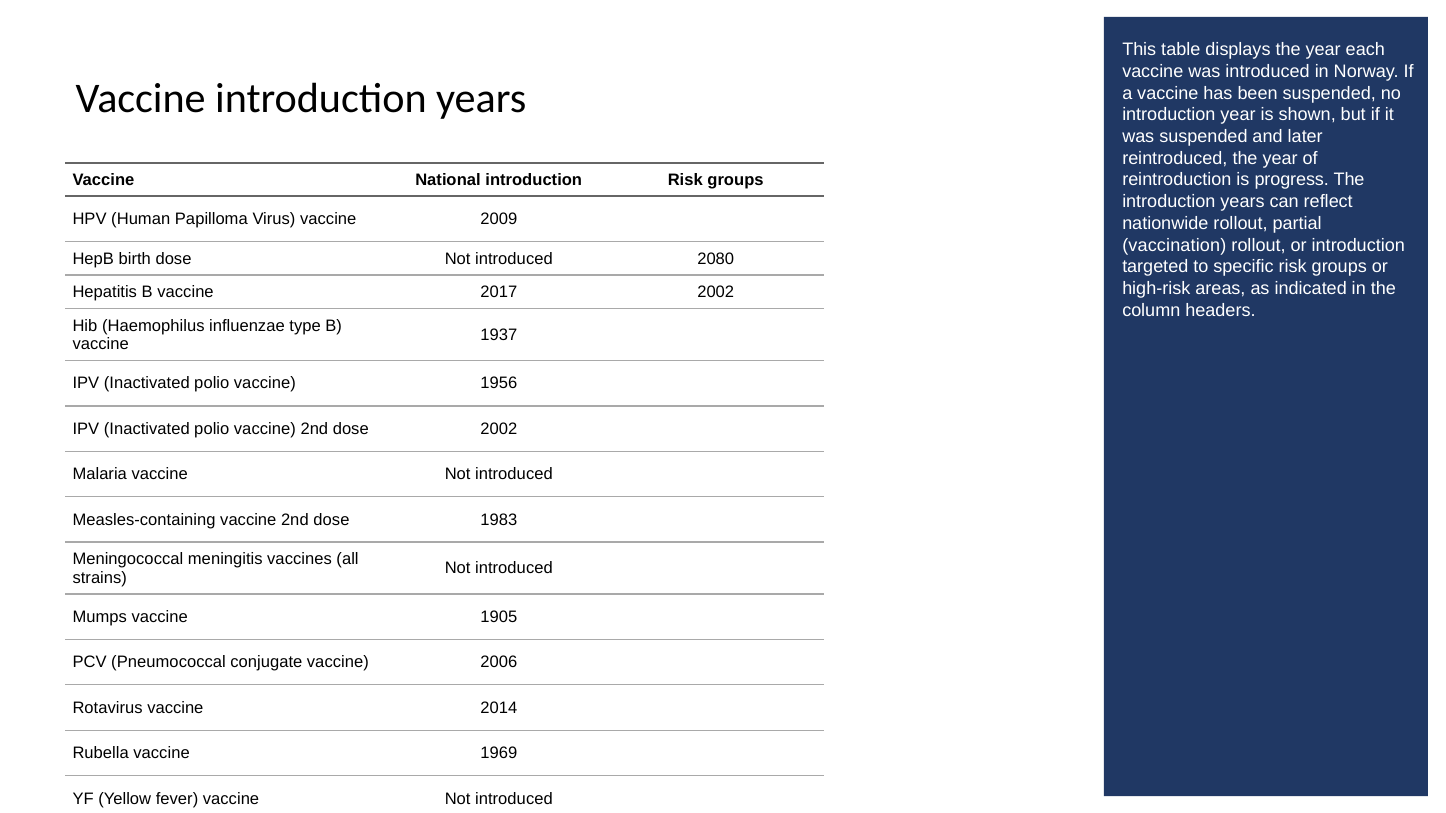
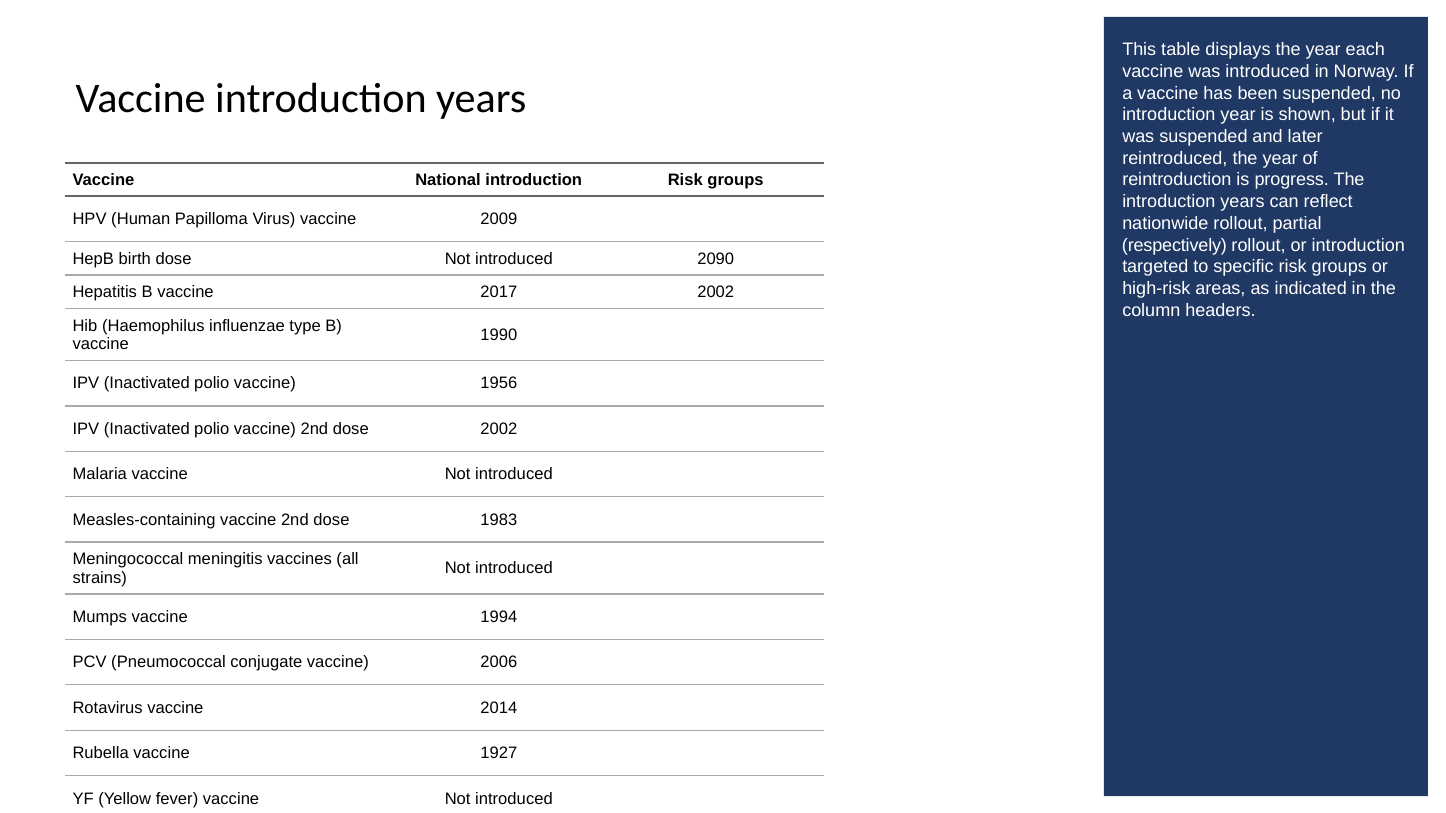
vaccination: vaccination -> respectively (1174, 245)
2080: 2080 -> 2090 (716, 259)
1937: 1937 -> 1990 (499, 335)
1905: 1905 -> 1994 (499, 617)
1969: 1969 -> 1927 (499, 754)
